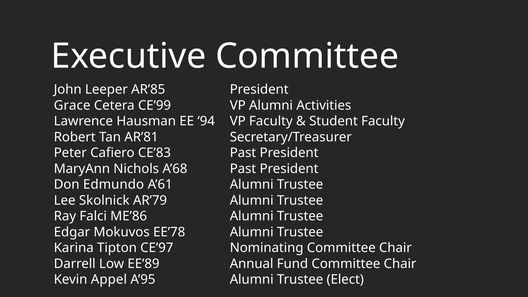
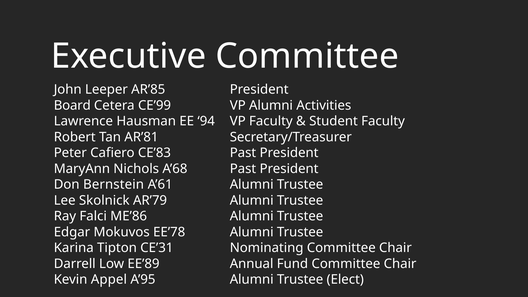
Grace: Grace -> Board (72, 105)
Edmundo: Edmundo -> Bernstein (114, 185)
CE’97: CE’97 -> CE’31 (157, 248)
